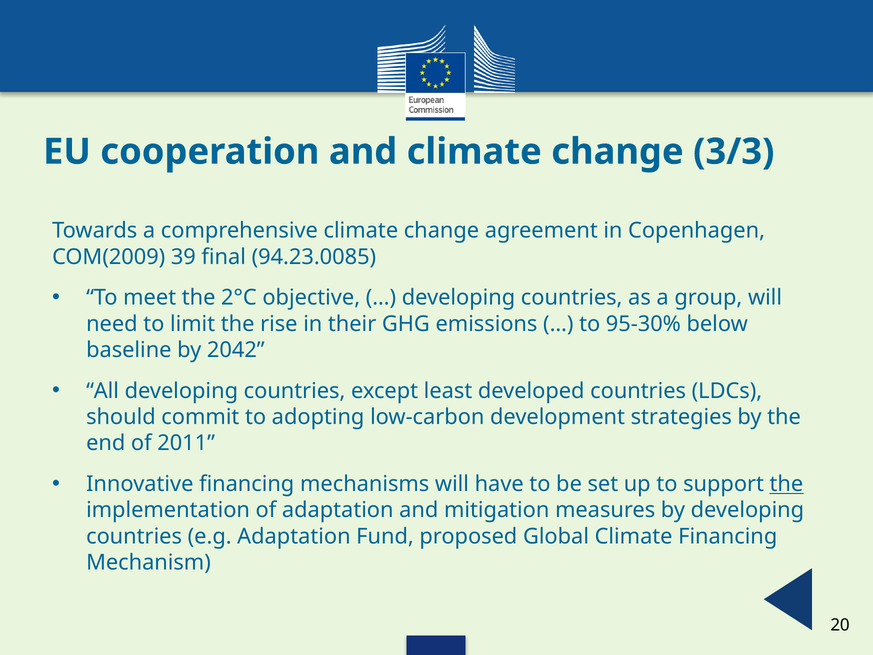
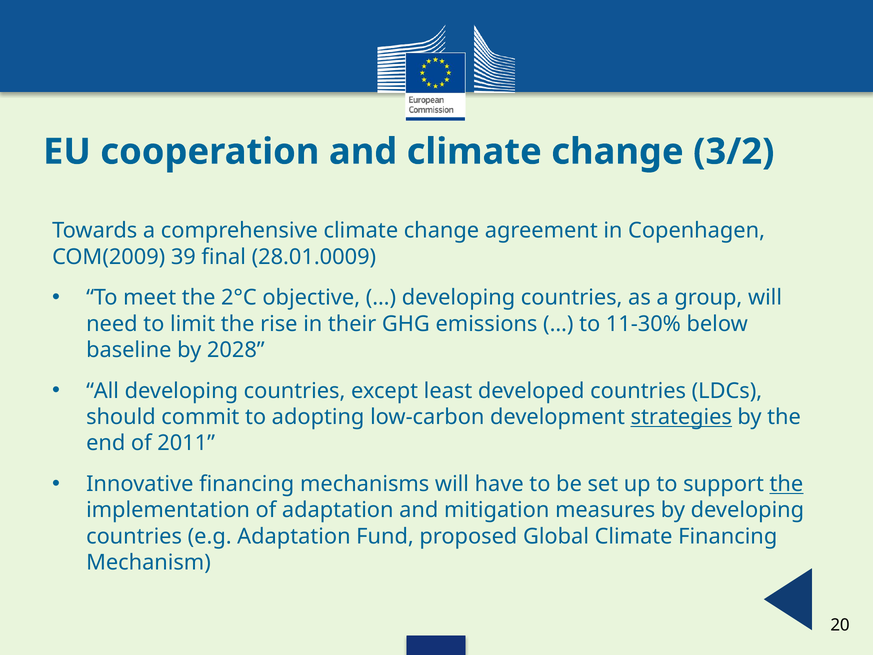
3/3: 3/3 -> 3/2 (734, 152)
94.23.0085: 94.23.0085 -> 28.01.0009 (314, 257)
95-30%: 95-30% -> 11-30% (643, 324)
2042: 2042 -> 2028 (236, 350)
strategies underline: none -> present (681, 417)
